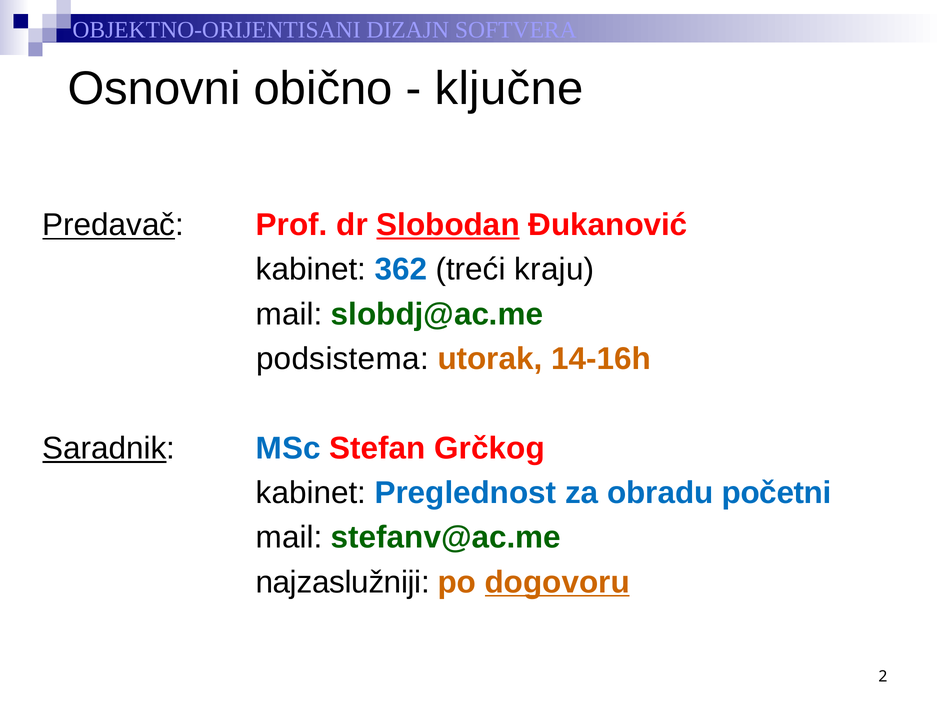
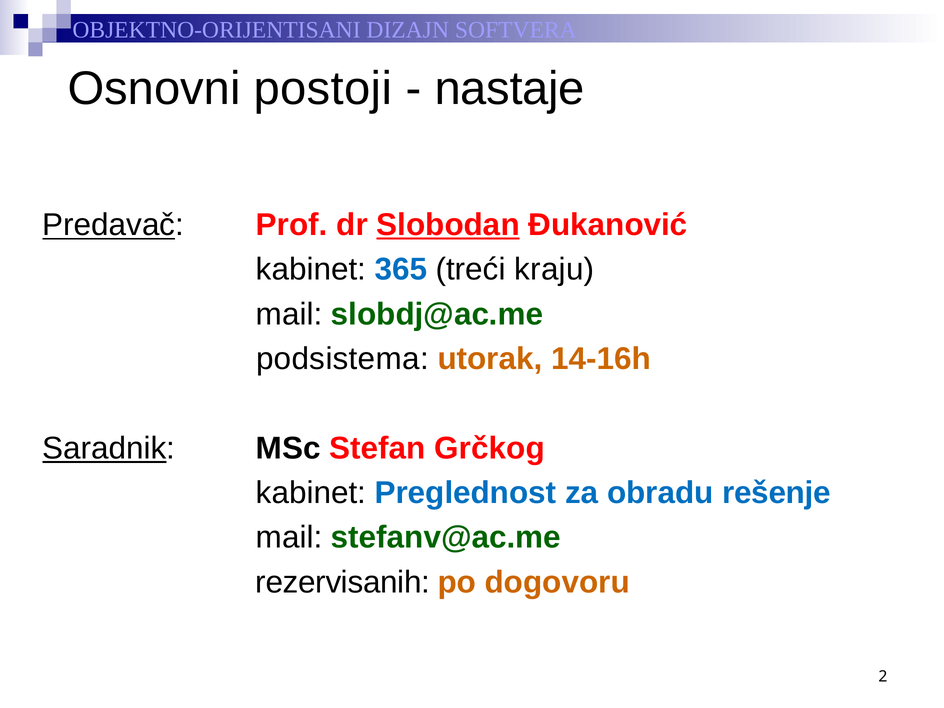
obično: obično -> postoji (323, 89)
ključne: ključne -> nastaje (510, 89)
362: 362 -> 365 (401, 270)
MSc colour: blue -> black (288, 448)
početni: početni -> rešenje (777, 493)
najzaslužniji: najzaslužniji -> rezervisanih (343, 582)
dogovoru underline: present -> none (557, 582)
